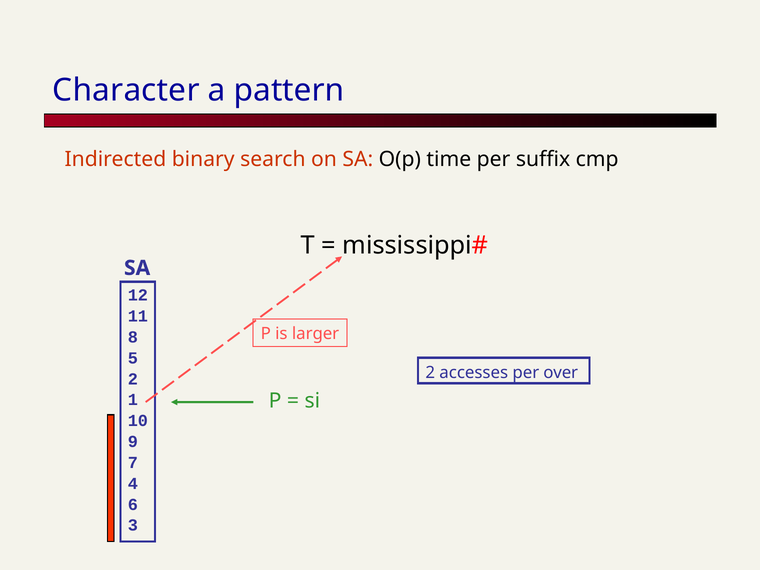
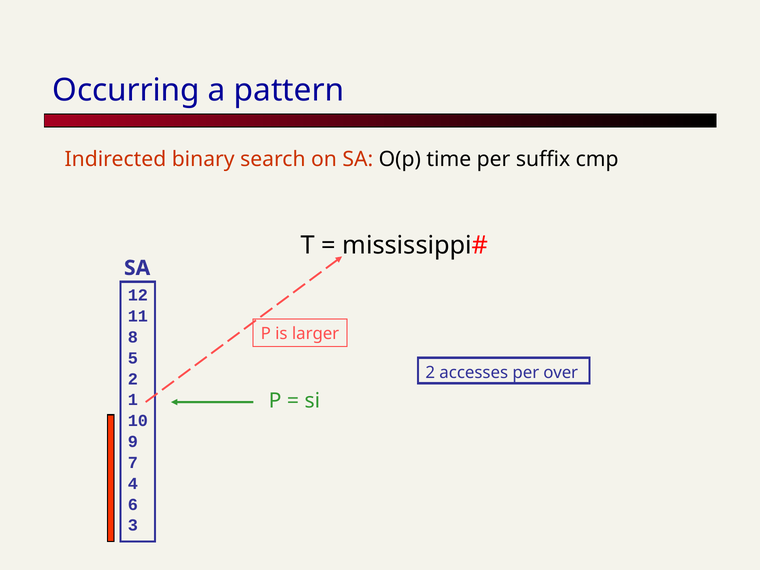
Character: Character -> Occurring (126, 90)
